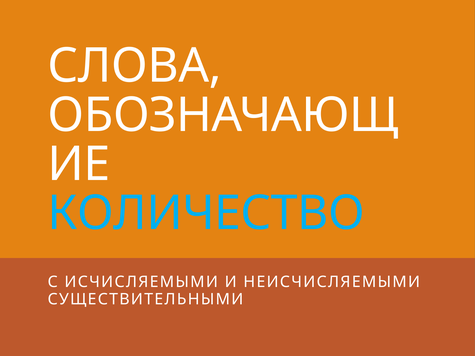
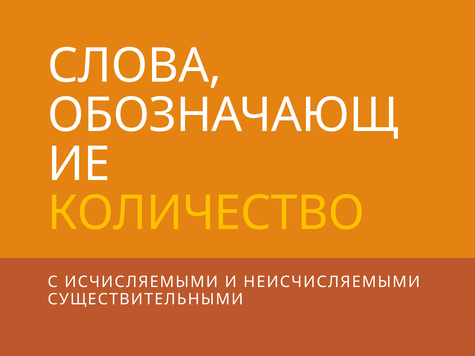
КОЛИЧЕСТВО colour: light blue -> yellow (206, 213)
